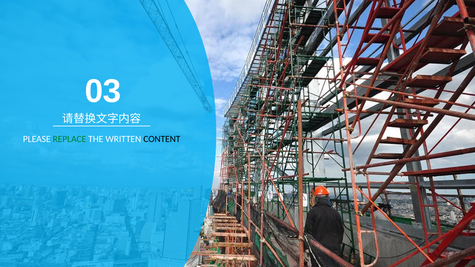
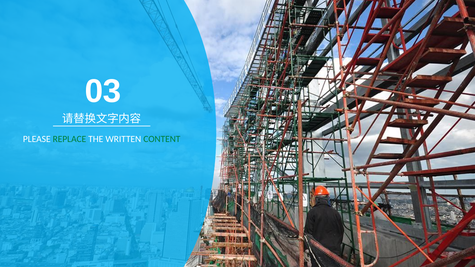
CONTENT colour: black -> green (162, 139)
